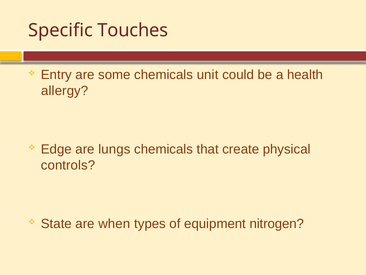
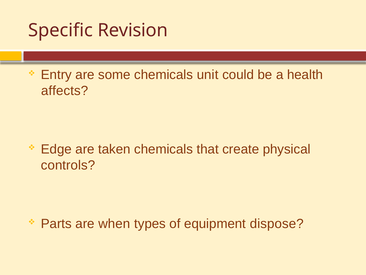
Touches: Touches -> Revision (133, 30)
allergy: allergy -> affects (65, 91)
lungs: lungs -> taken (114, 149)
State: State -> Parts (56, 223)
nitrogen: nitrogen -> dispose (277, 223)
